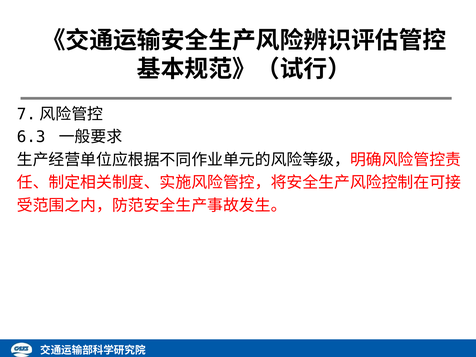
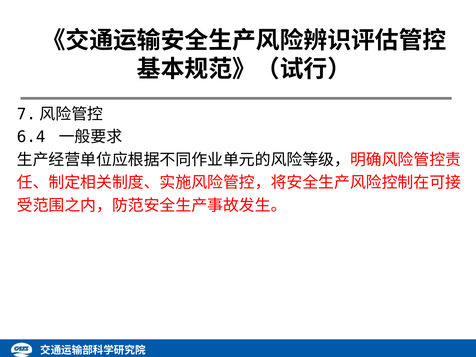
6.3: 6.3 -> 6.4 (31, 137)
